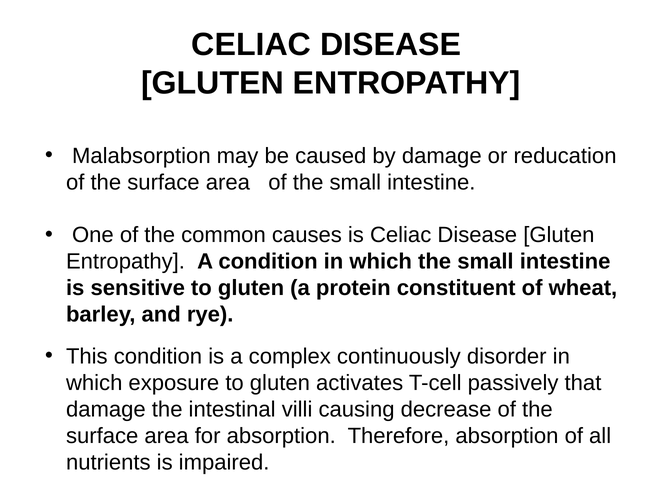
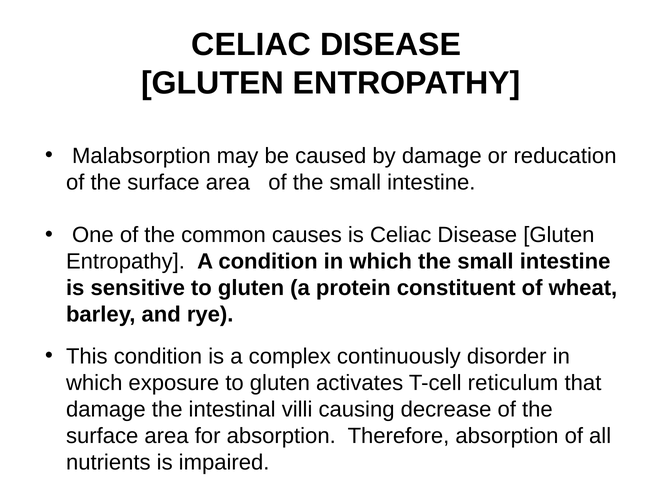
passively: passively -> reticulum (513, 383)
